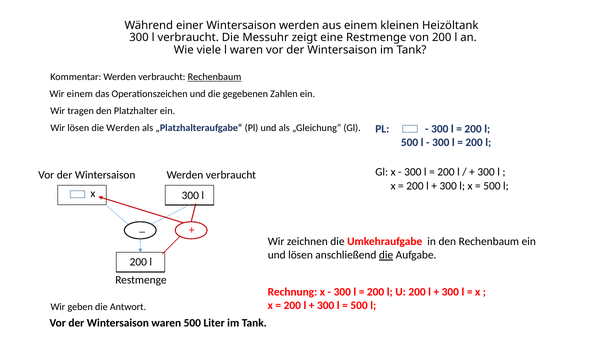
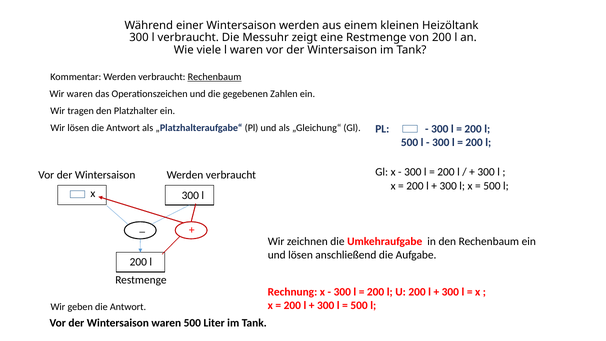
Wir einem: einem -> waren (80, 94)
lösen die Werden: Werden -> Antwort (123, 128)
die underline: present -> none (386, 255)
